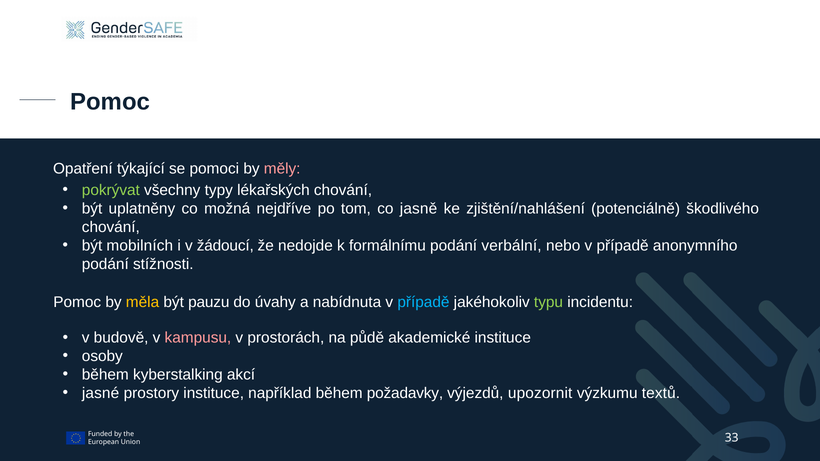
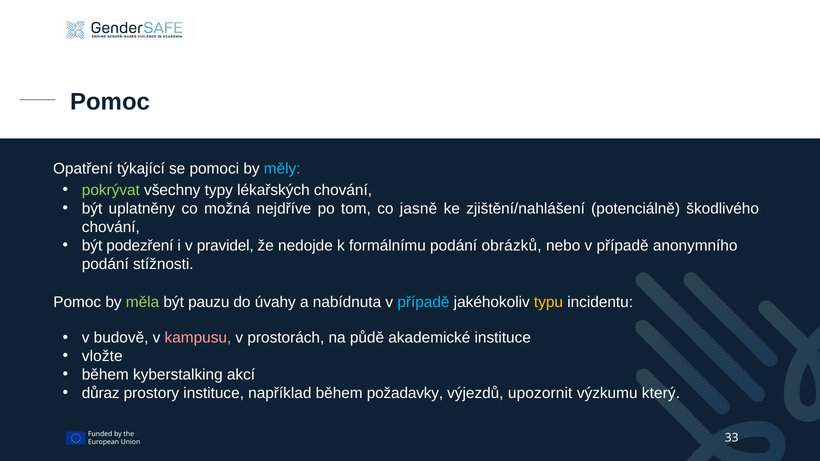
měly colour: pink -> light blue (282, 169)
mobilních: mobilních -> podezření (140, 246)
žádoucí: žádoucí -> pravidel (225, 246)
verbální: verbální -> obrázků (512, 246)
měla colour: yellow -> light green (143, 303)
typu colour: light green -> yellow (549, 303)
osoby: osoby -> vložte (102, 356)
jasné: jasné -> důraz (101, 393)
textů: textů -> který (661, 393)
